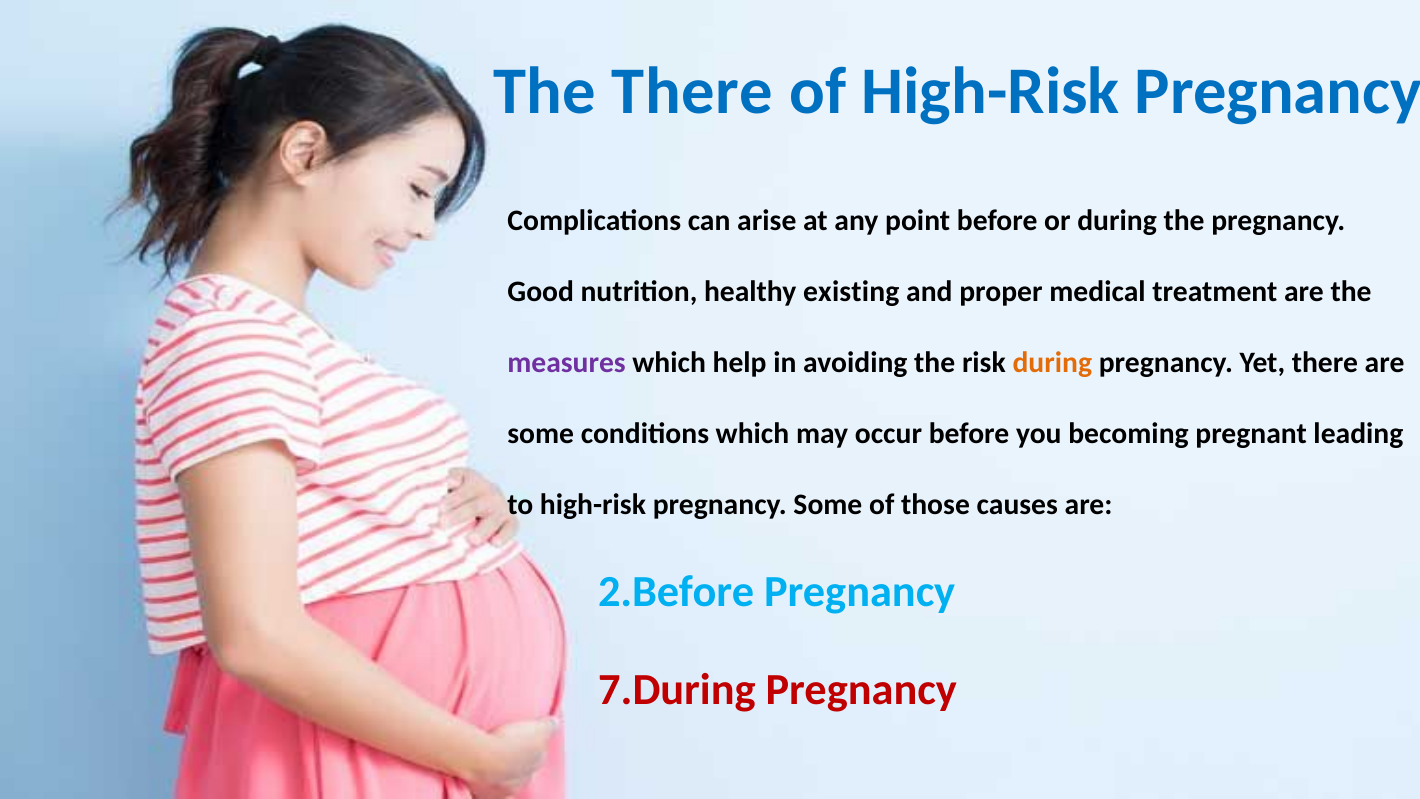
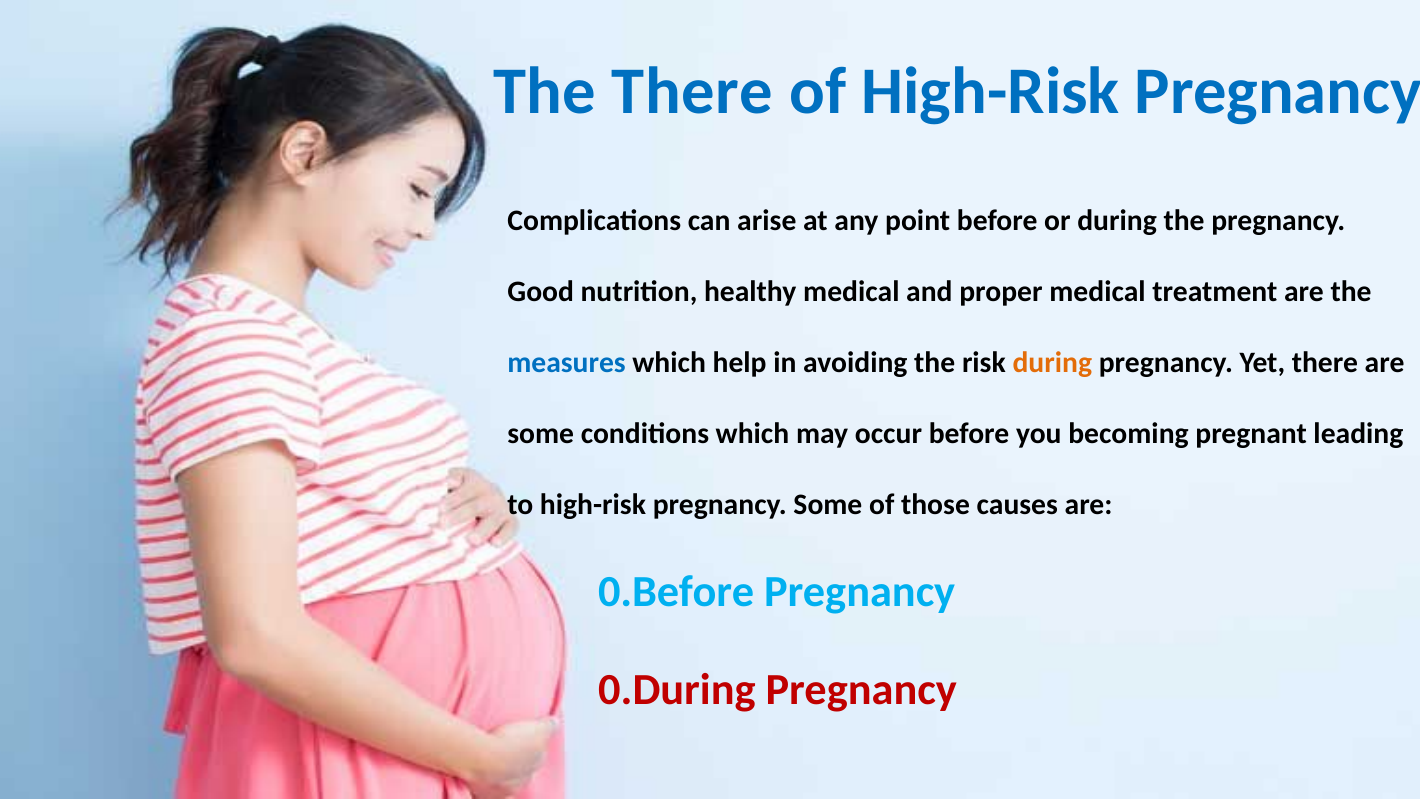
healthy existing: existing -> medical (851, 291)
measures colour: purple -> blue (567, 362)
2.Before: 2.Before -> 0.Before (676, 592)
7.During: 7.During -> 0.During (677, 689)
